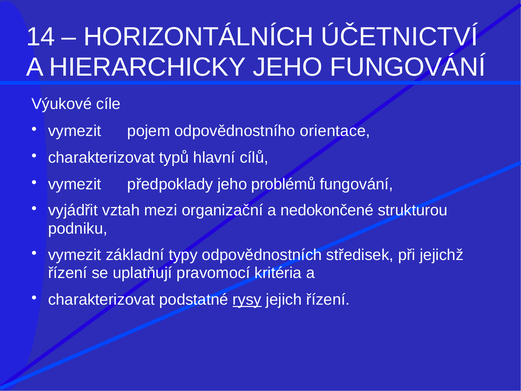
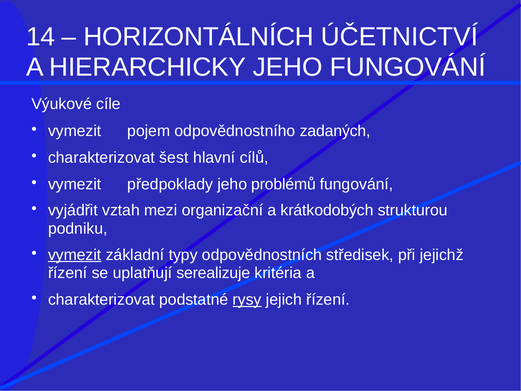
orientace: orientace -> zadaných (335, 131)
typů: typů -> šest (174, 157)
nedokončené: nedokončené -> krátkodobých (327, 210)
vymezit underline: none -> present (75, 255)
pravomocí: pravomocí -> serealizuje (213, 273)
